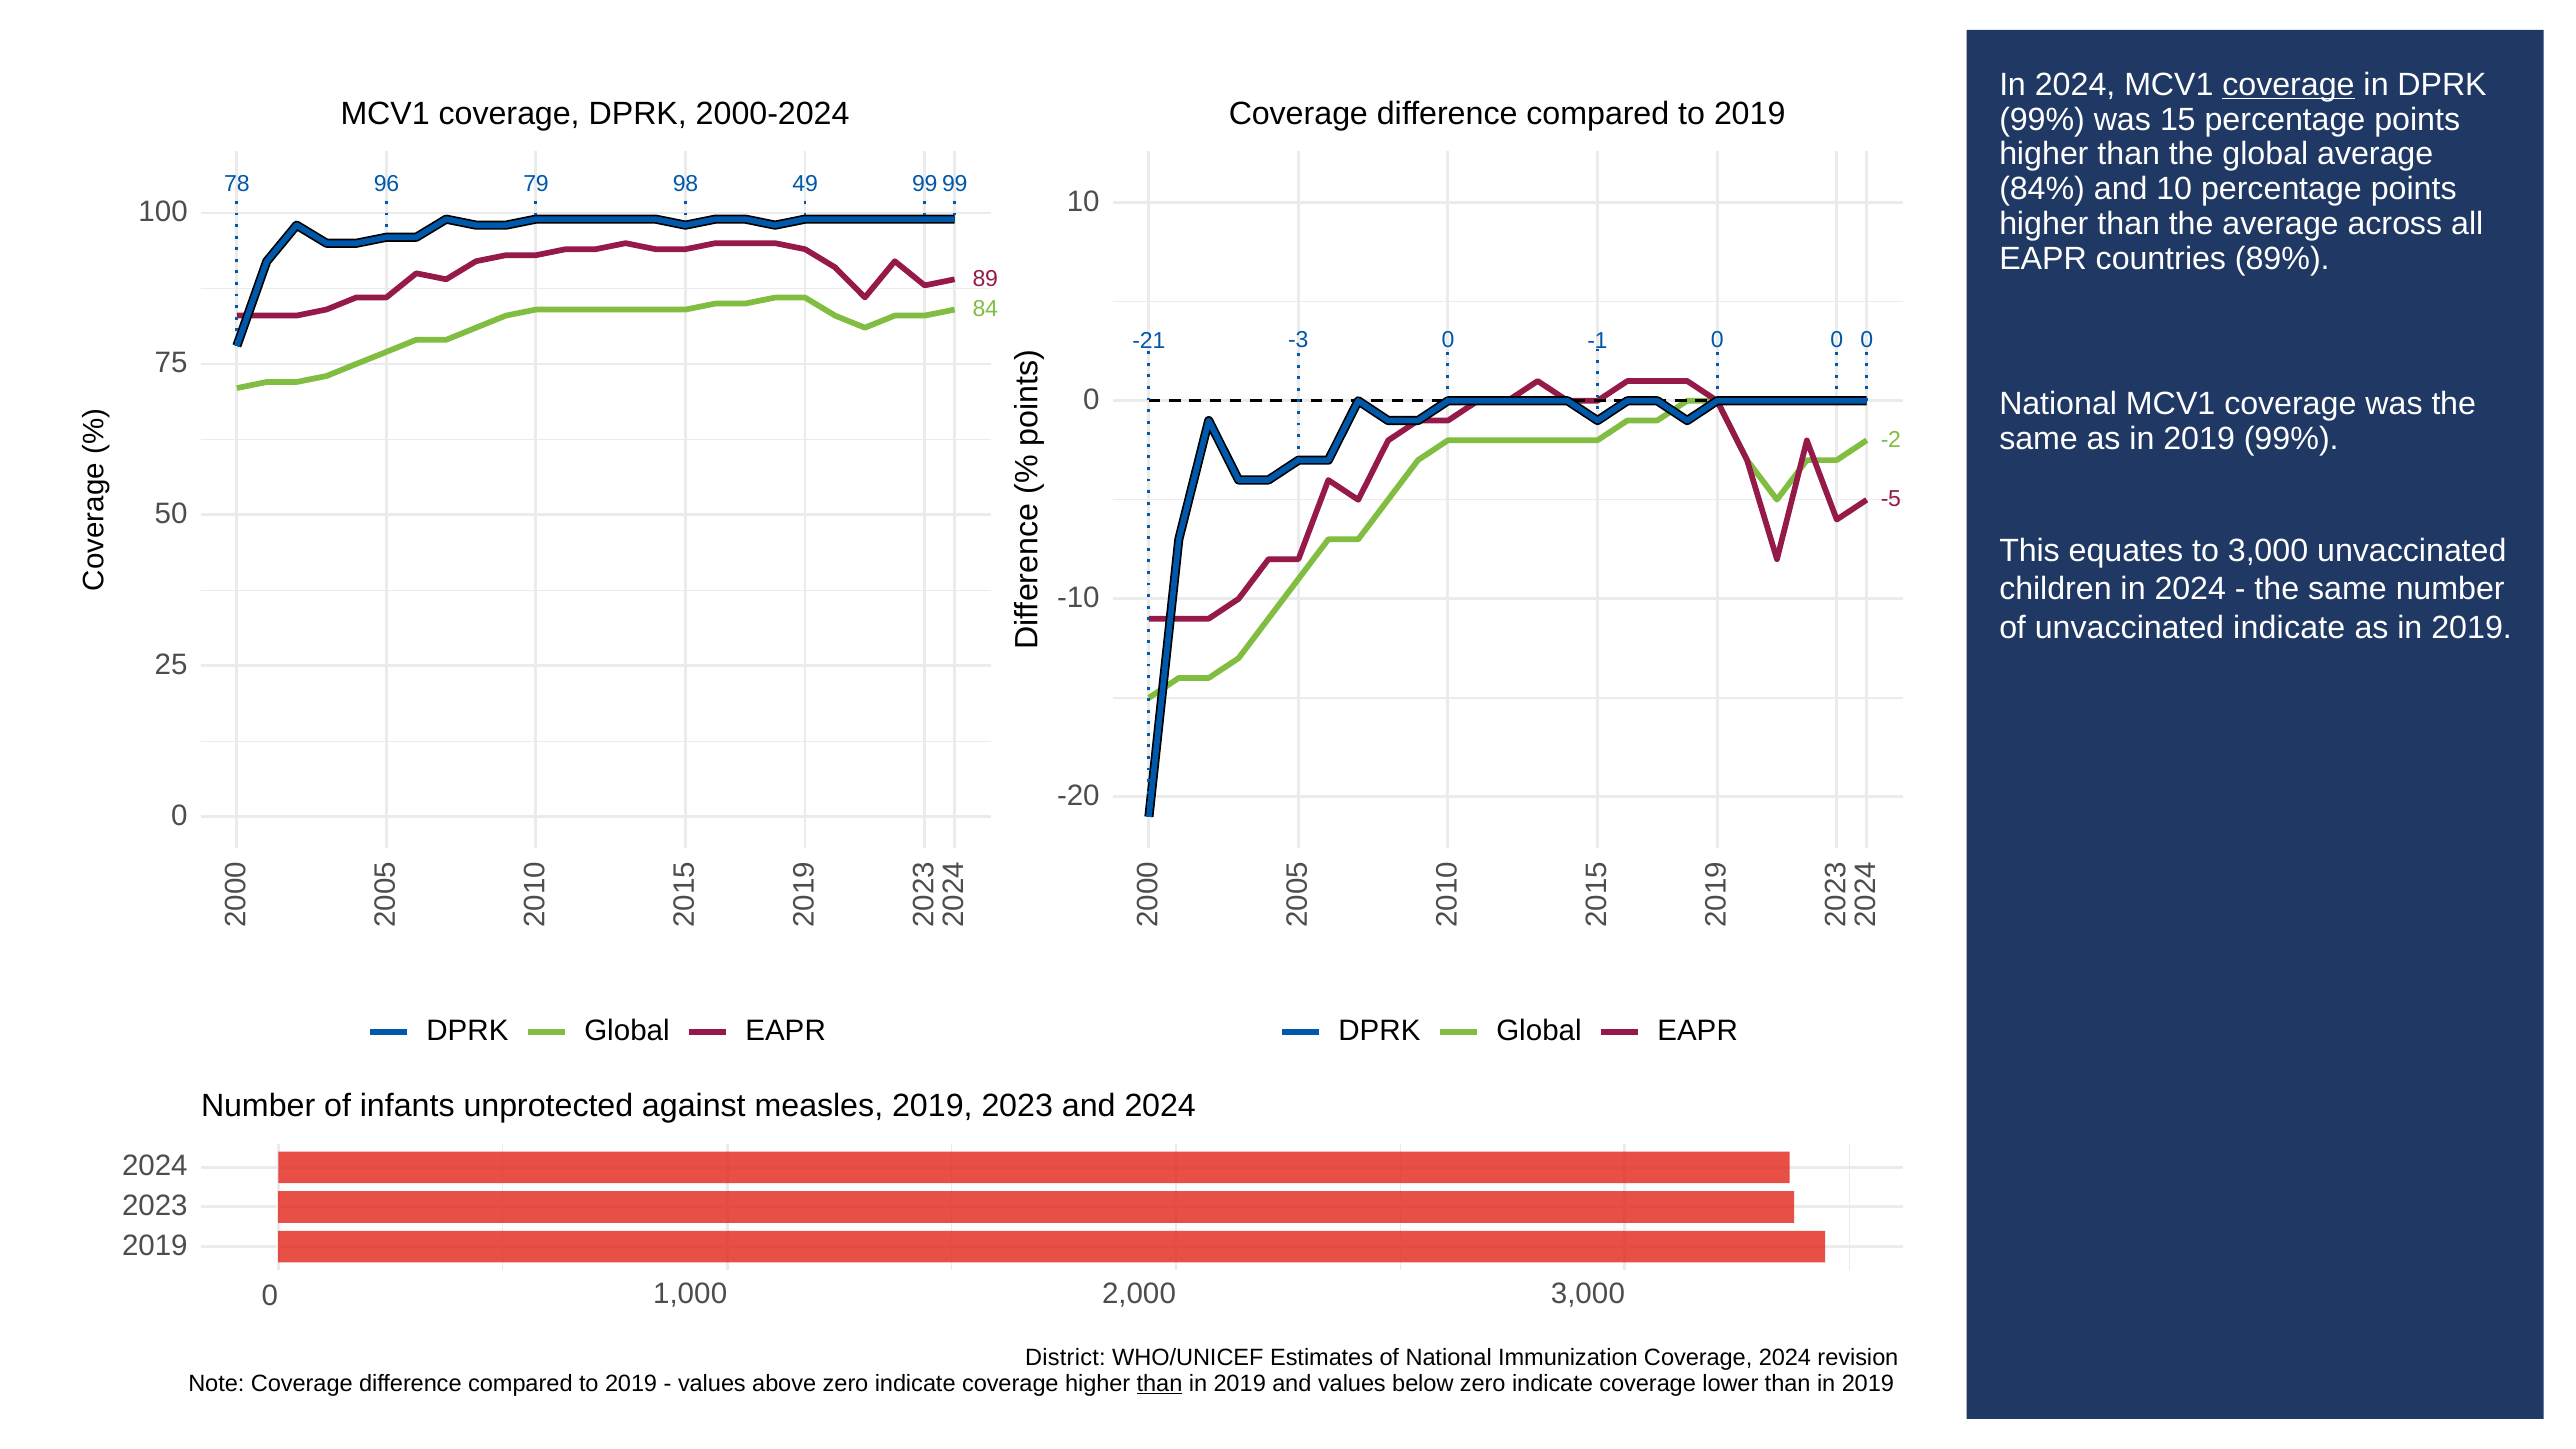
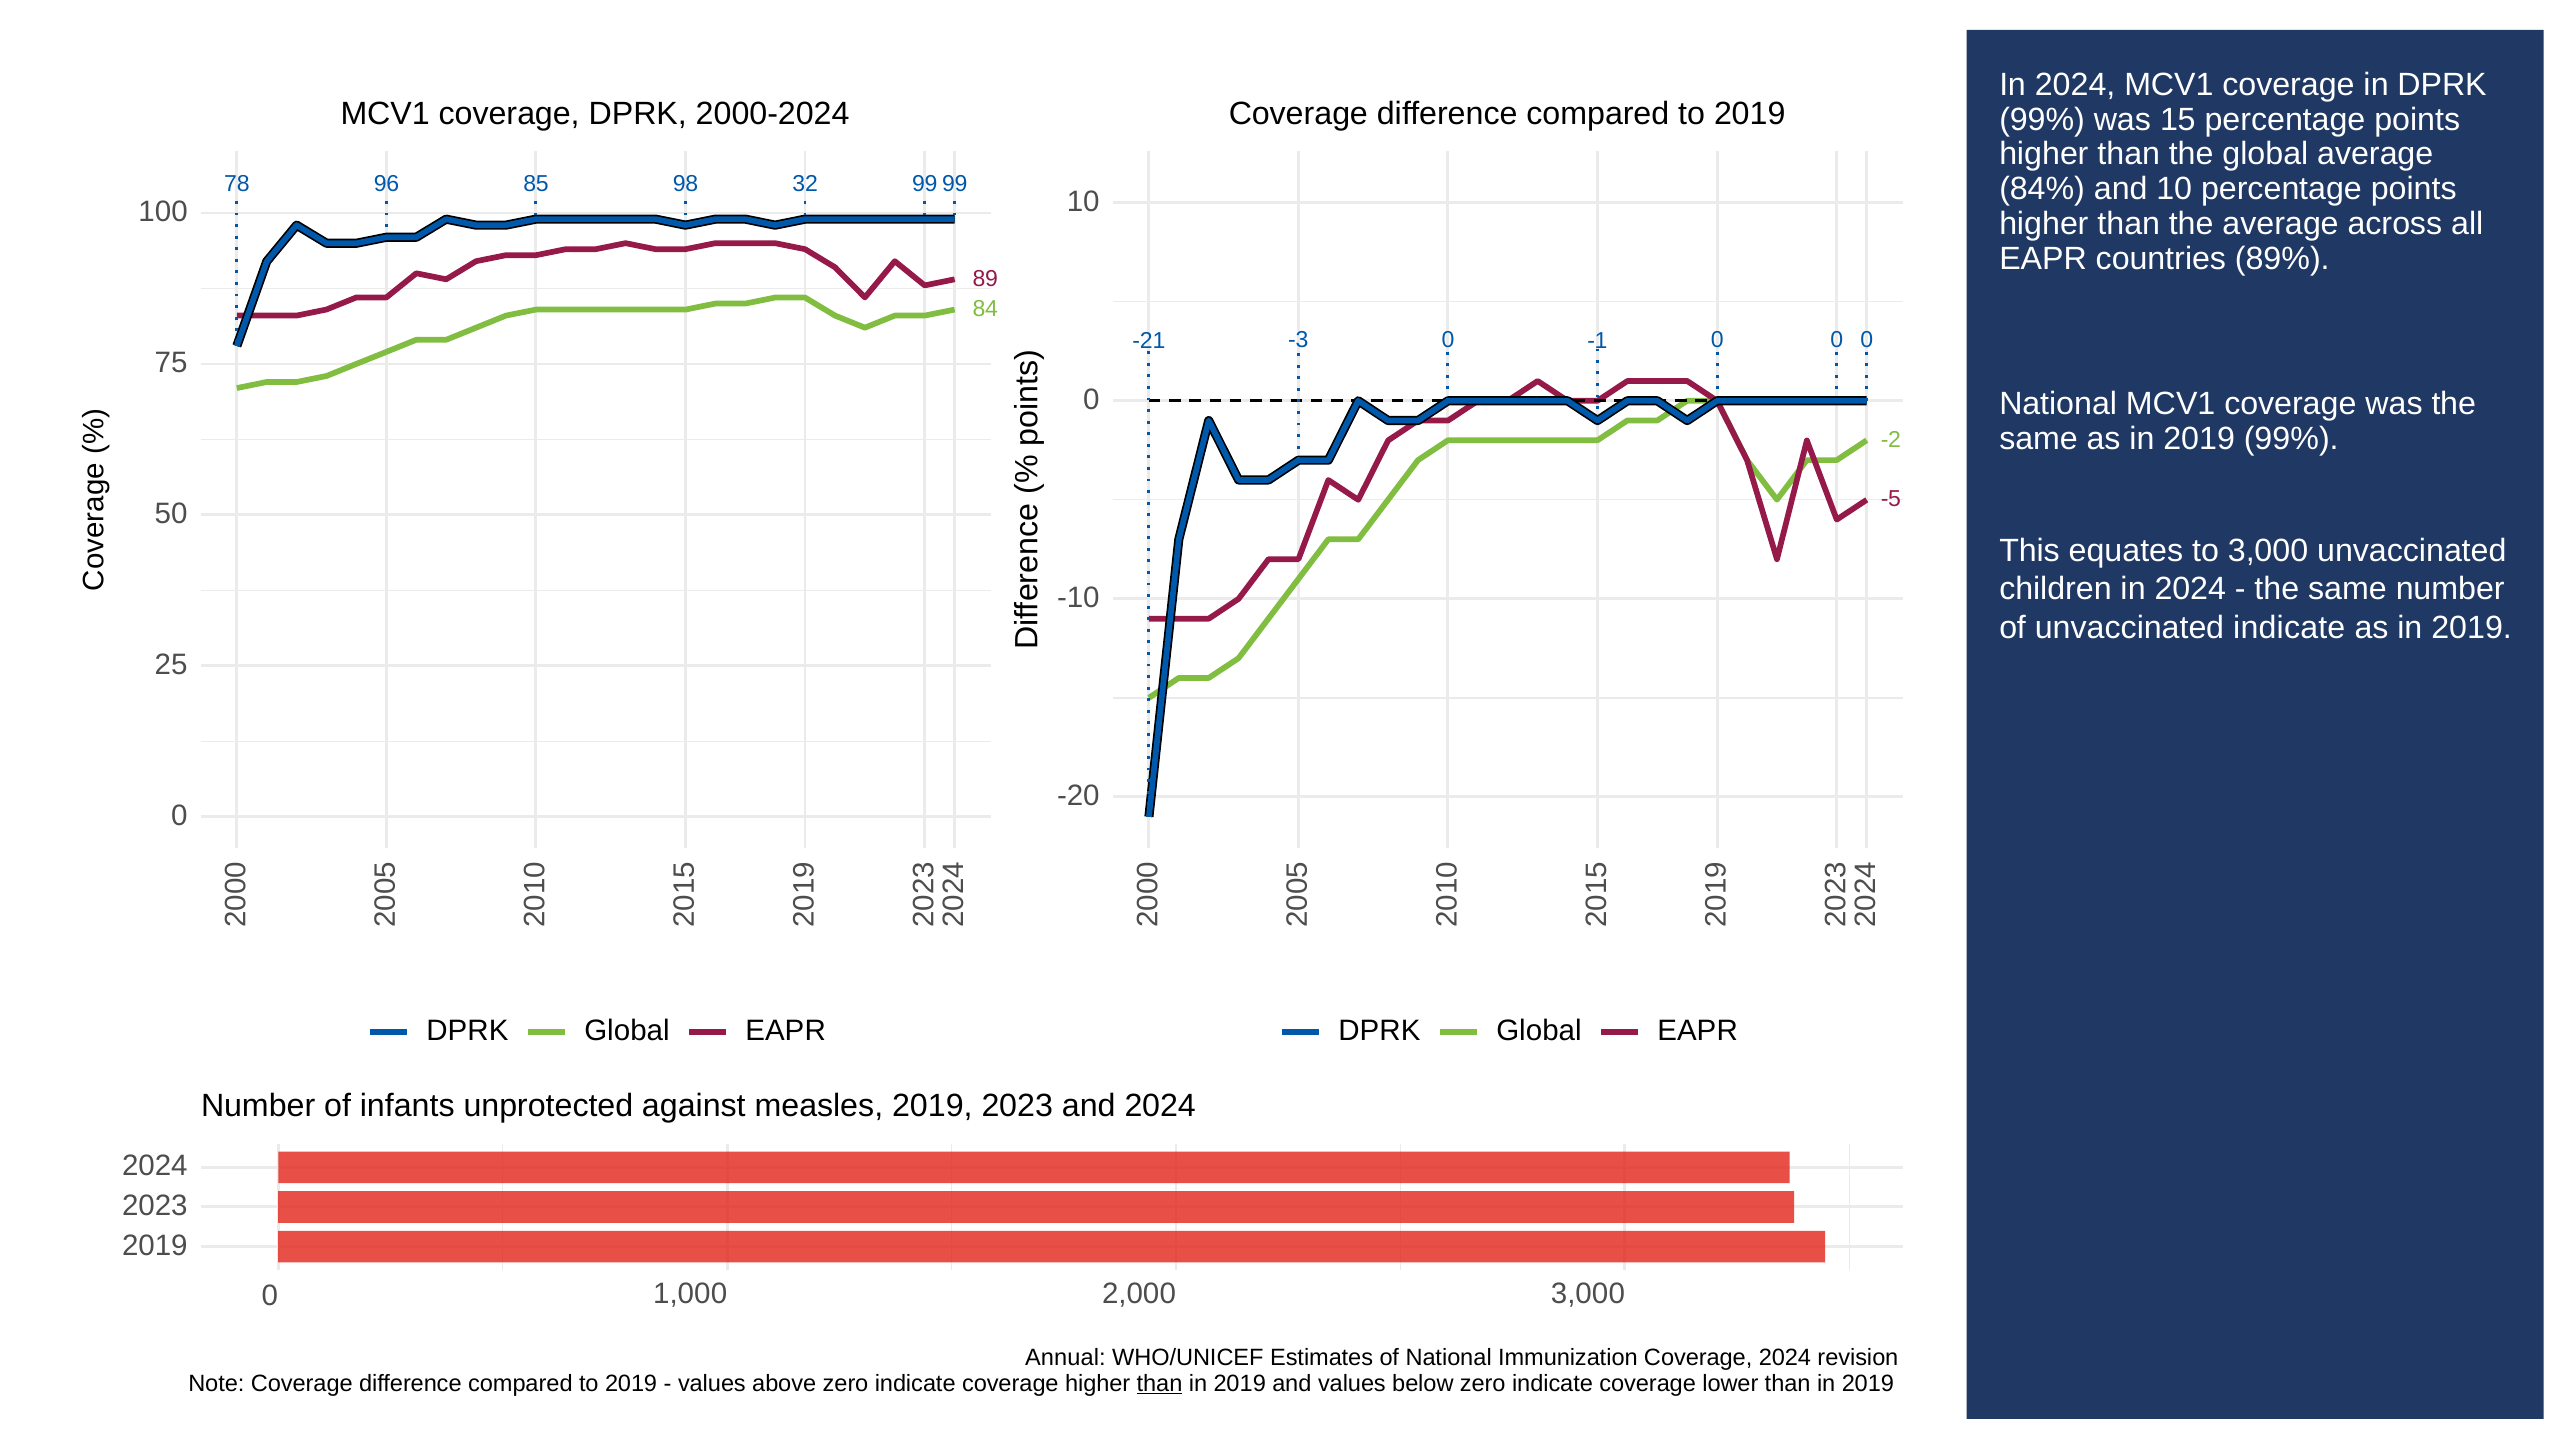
coverage underline: present -> none (2288, 85)
79: 79 -> 85 (536, 184)
49: 49 -> 32 (805, 184)
District: District -> Annual (1065, 1358)
